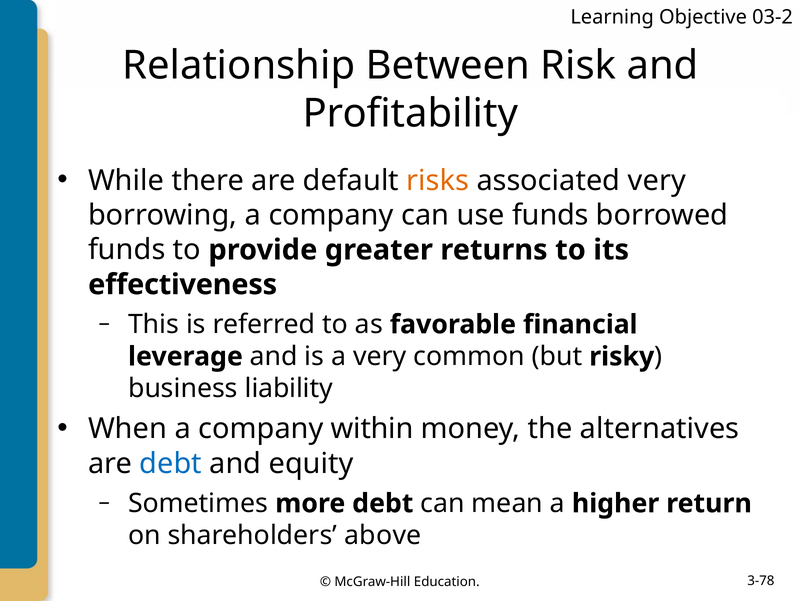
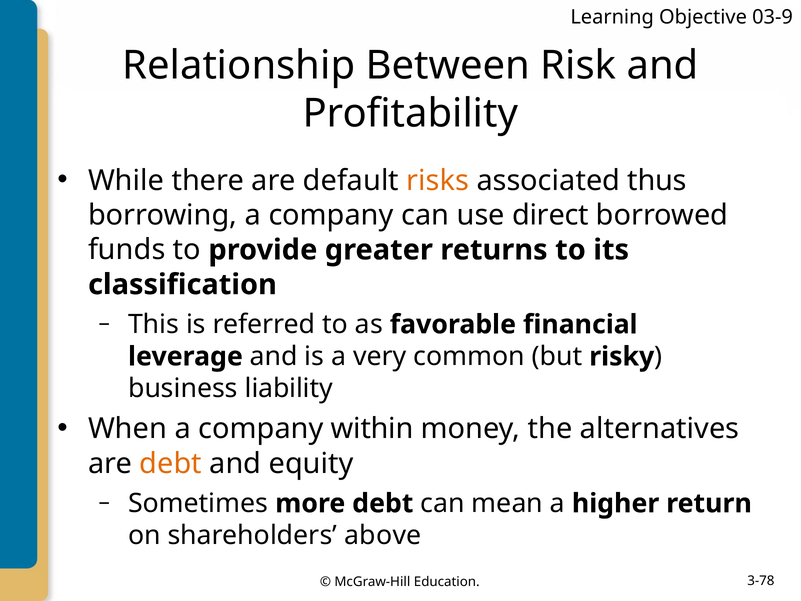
03-2: 03-2 -> 03-9 (773, 17)
associated very: very -> thus (657, 180)
use funds: funds -> direct (550, 215)
effectiveness: effectiveness -> classification (182, 284)
debt colour: blue -> orange (171, 463)
